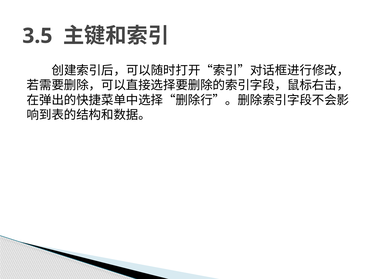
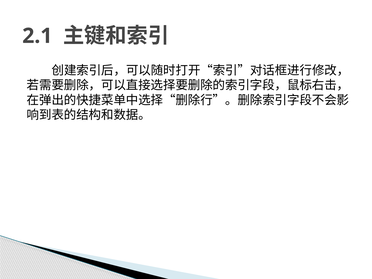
3.5: 3.5 -> 2.1 (37, 36)
